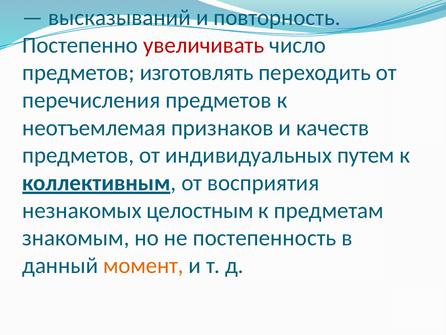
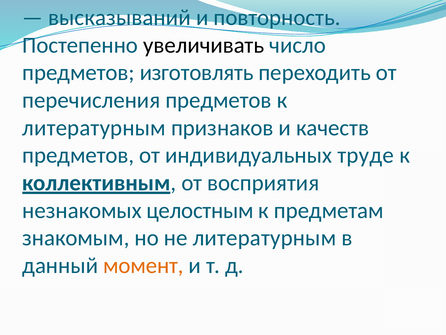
увеличивать colour: red -> black (204, 45)
неотъемлемая: неотъемлемая -> литературным (94, 128)
путем: путем -> труде (366, 155)
не постепенность: постепенность -> литературным (264, 238)
